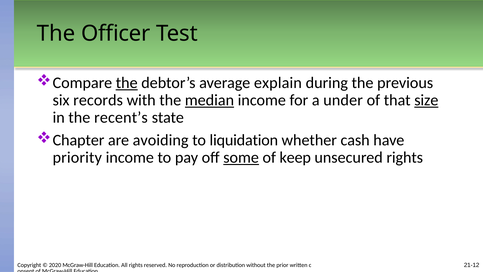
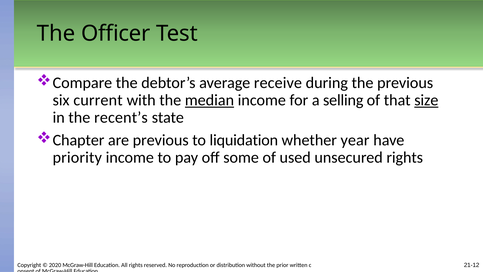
the underline: present -> none (127, 83)
explain: explain -> receive (278, 83)
records: records -> current (98, 100)
under: under -> selling (343, 100)
are avoiding: avoiding -> previous (161, 140)
cash: cash -> year (355, 140)
some underline: present -> none (241, 157)
keep: keep -> used (295, 157)
